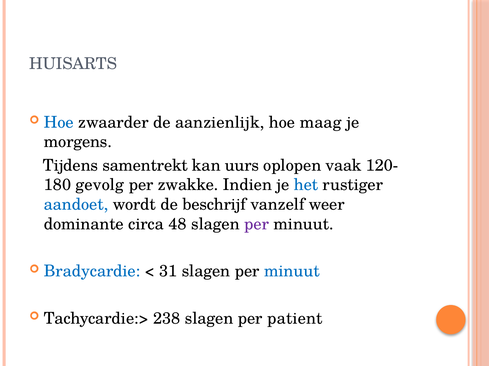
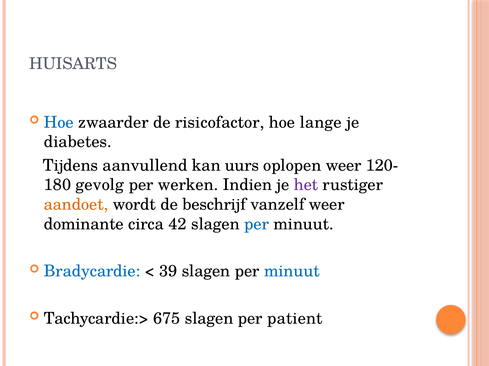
aanzienlijk: aanzienlijk -> risicofactor (220, 123)
maag: maag -> lange (321, 123)
morgens: morgens -> diabetes (78, 142)
samentrekt: samentrekt -> aanvullend (145, 166)
oplopen vaak: vaak -> weer (344, 166)
zwakke: zwakke -> werken (188, 185)
het colour: blue -> purple (306, 185)
aandoet colour: blue -> orange (76, 205)
48: 48 -> 42 (178, 224)
per colour: purple -> blue (257, 224)
31: 31 -> 39 (168, 272)
238: 238 -> 675 (167, 319)
